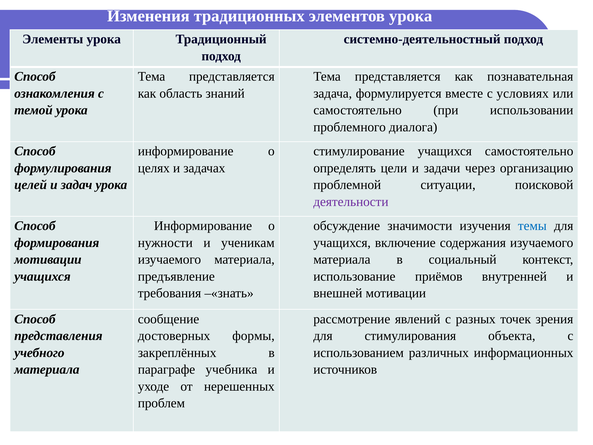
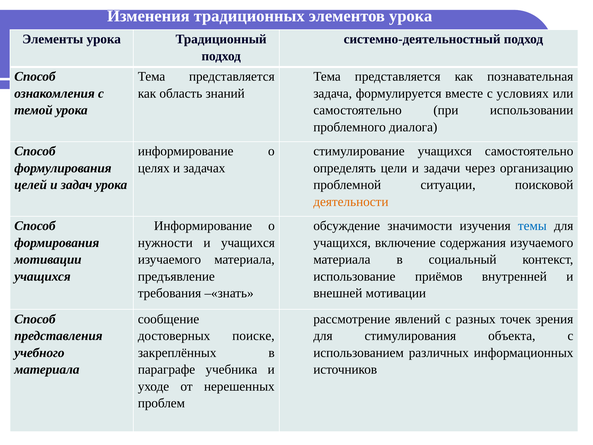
деятельности colour: purple -> orange (351, 202)
и ученикам: ученикам -> учащихся (248, 243)
формы: формы -> поиске (253, 336)
